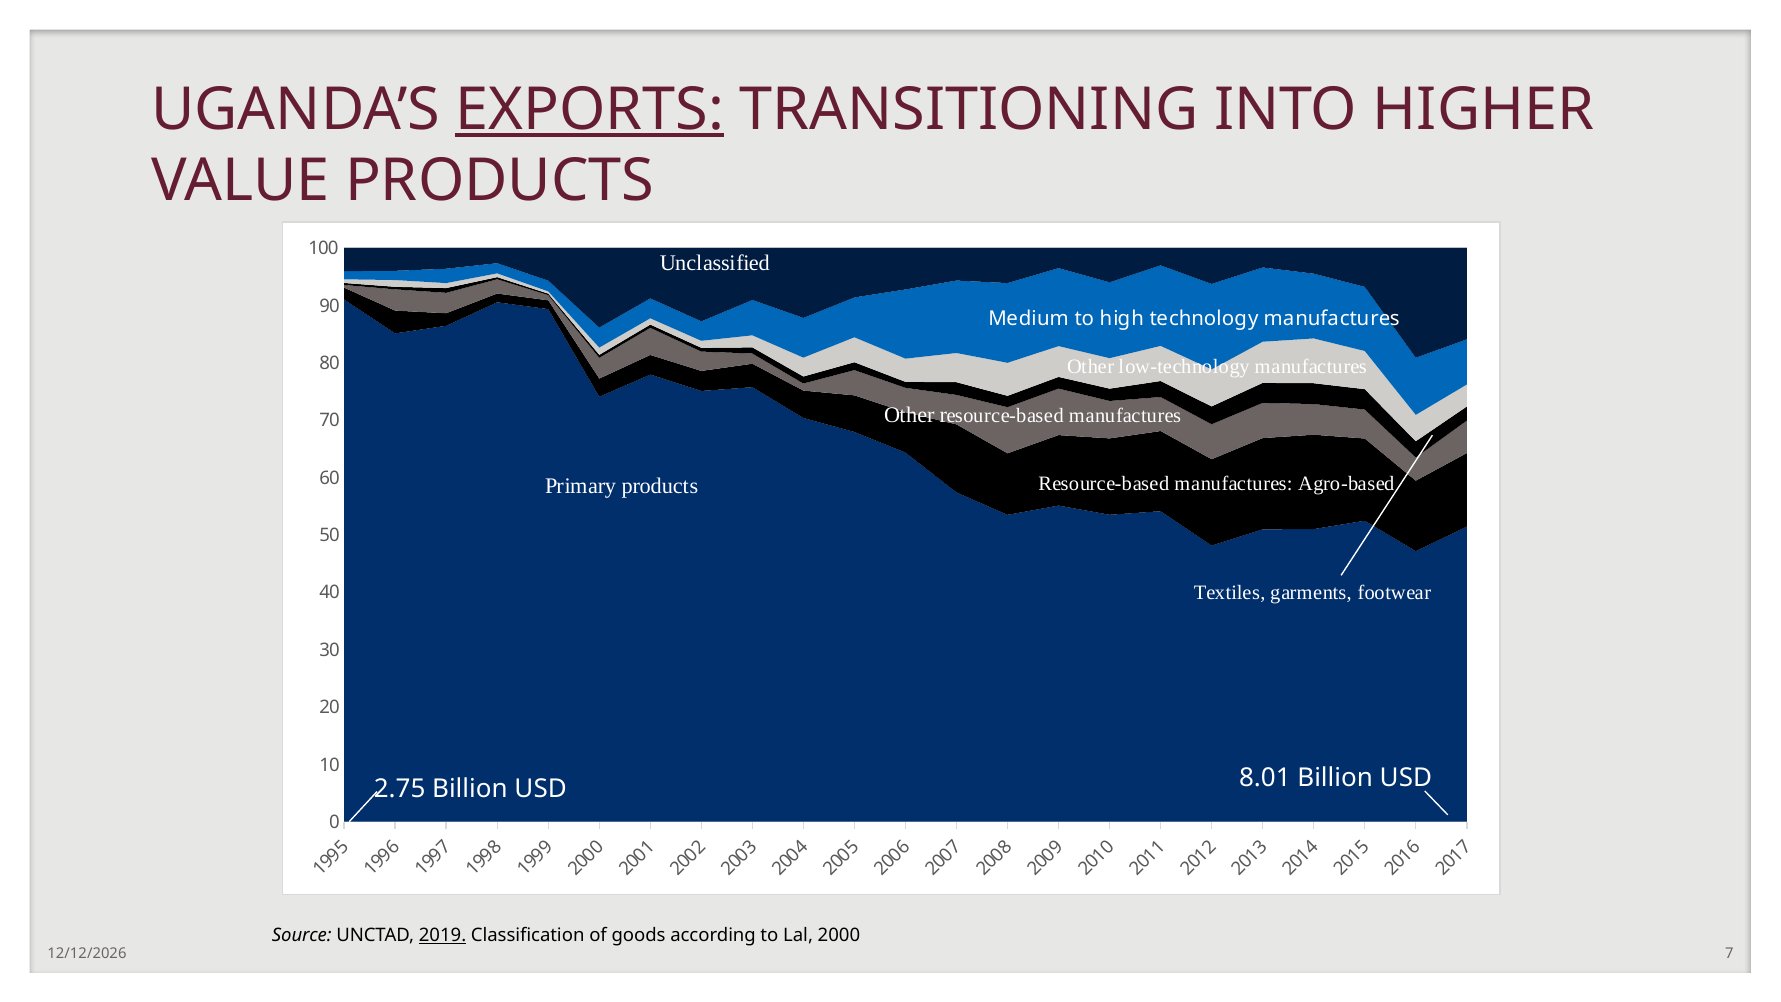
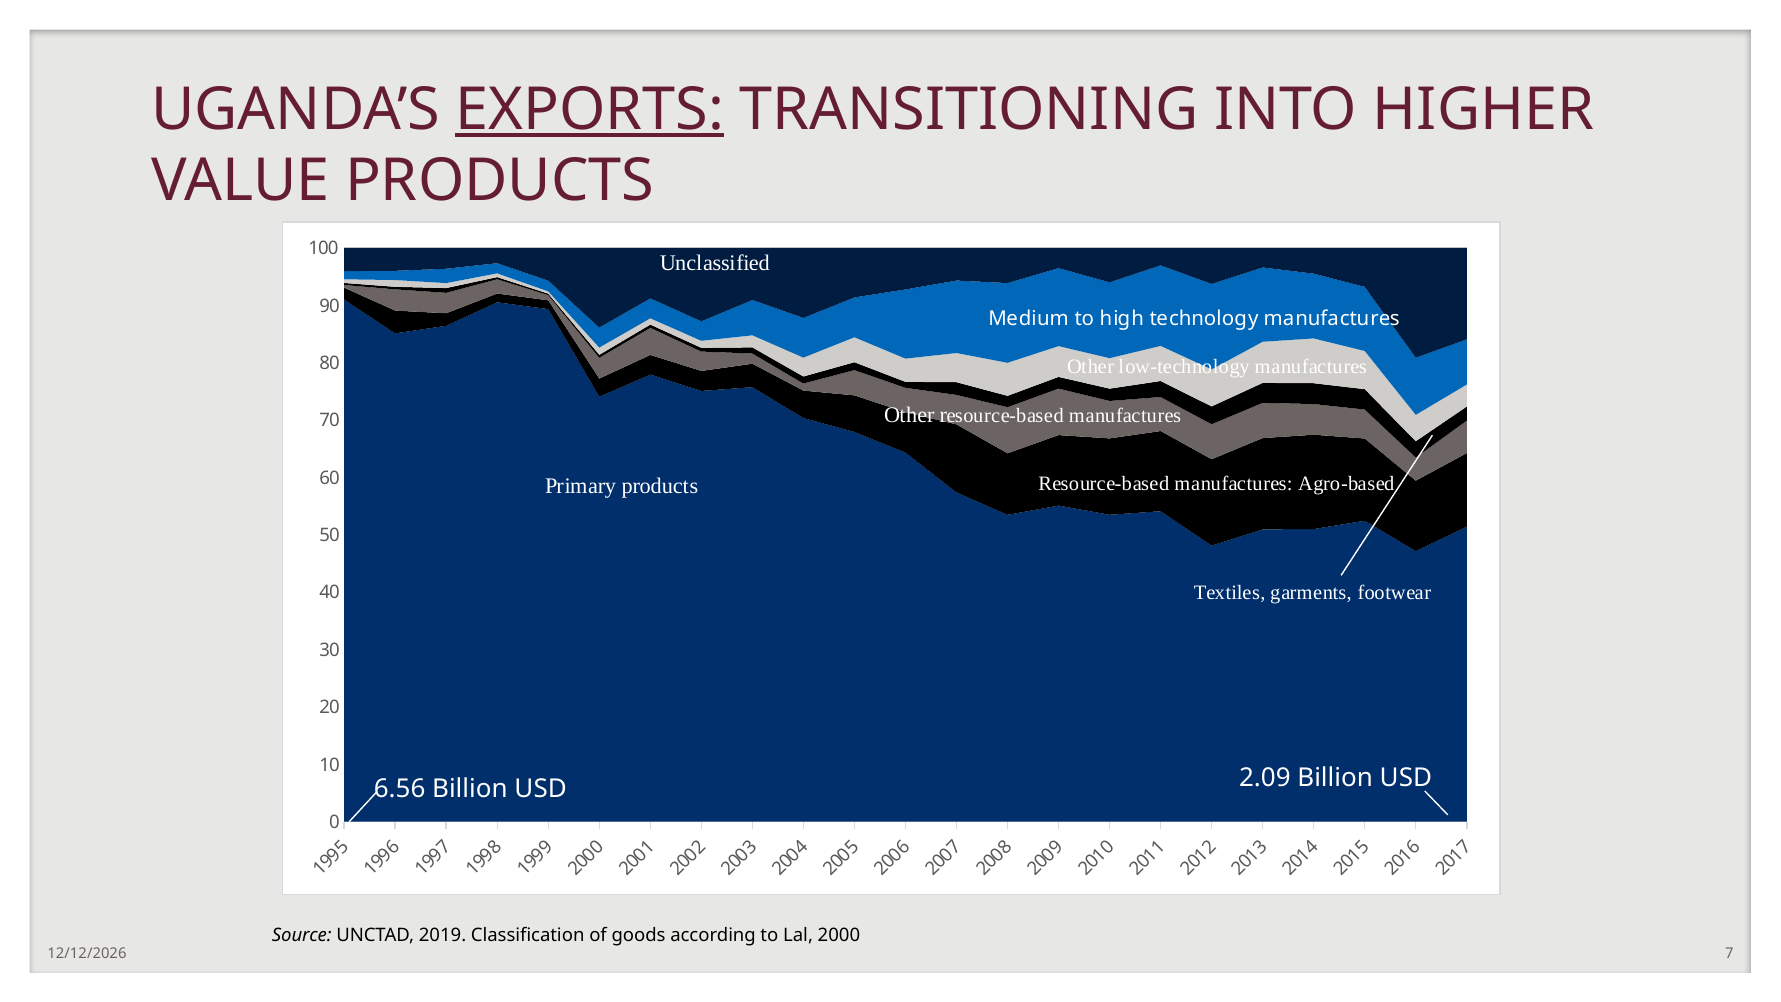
2.75: 2.75 -> 6.56 (400, 789)
8.01: 8.01 -> 2.09 (1265, 778)
2019 underline: present -> none (443, 936)
